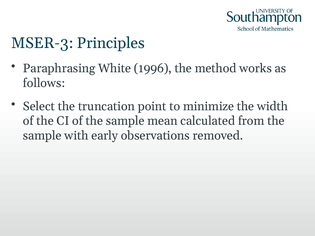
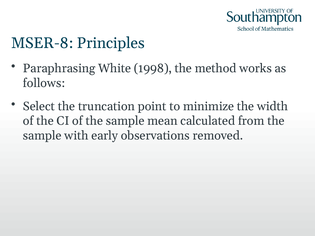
MSER-3: MSER-3 -> MSER-8 (42, 43)
1996: 1996 -> 1998 (153, 68)
